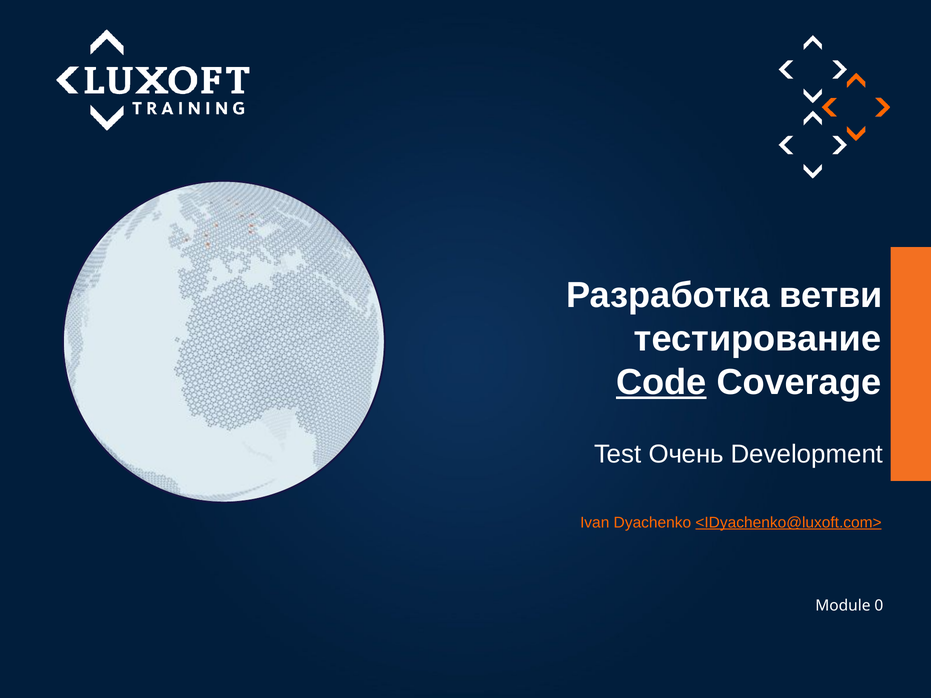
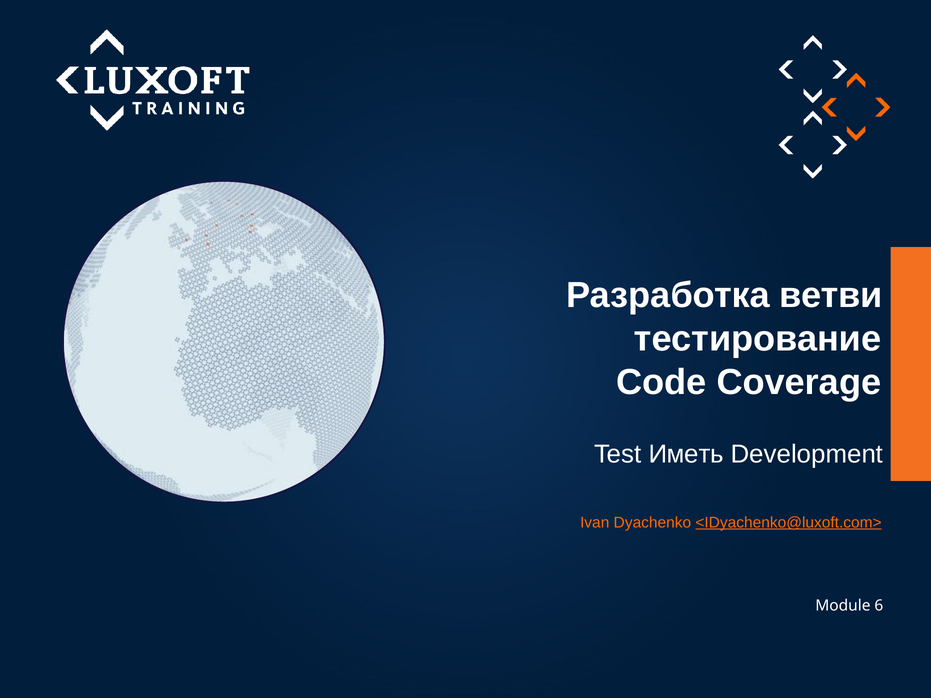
Code underline: present -> none (661, 382)
Очень: Очень -> Иметь (686, 454)
Module 0: 0 -> 6 (879, 606)
